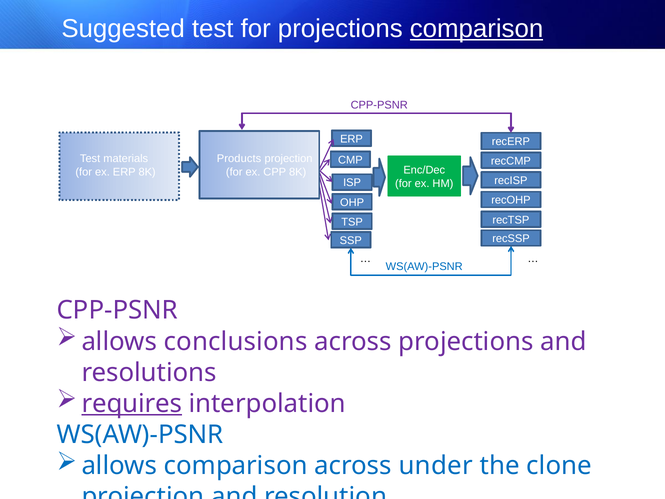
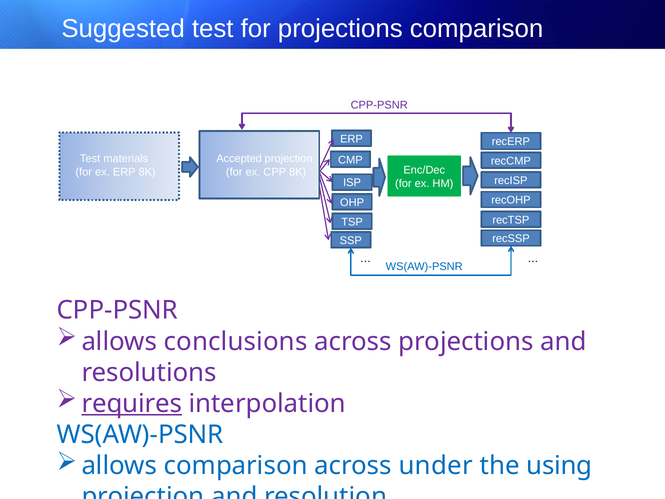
comparison underline: present -> none (477, 29)
Products: Products -> Accepted (239, 158)
clone: clone -> using (559, 465)
